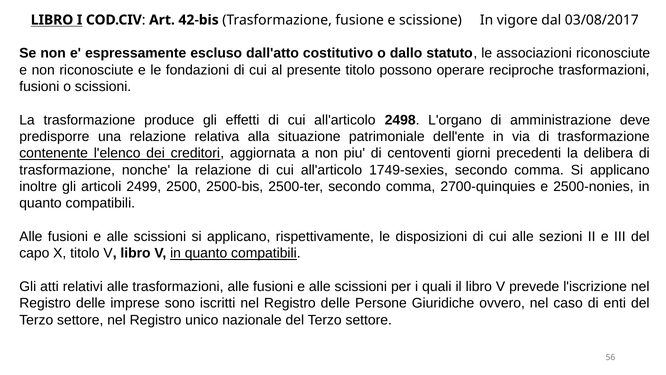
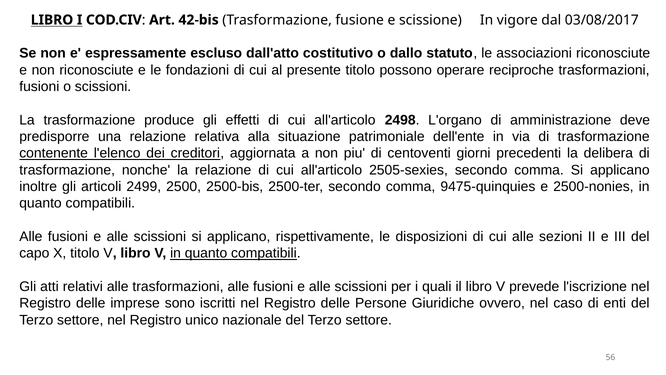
1749-sexies: 1749-sexies -> 2505-sexies (409, 170)
2700-quinquies: 2700-quinquies -> 9475-quinquies (488, 186)
